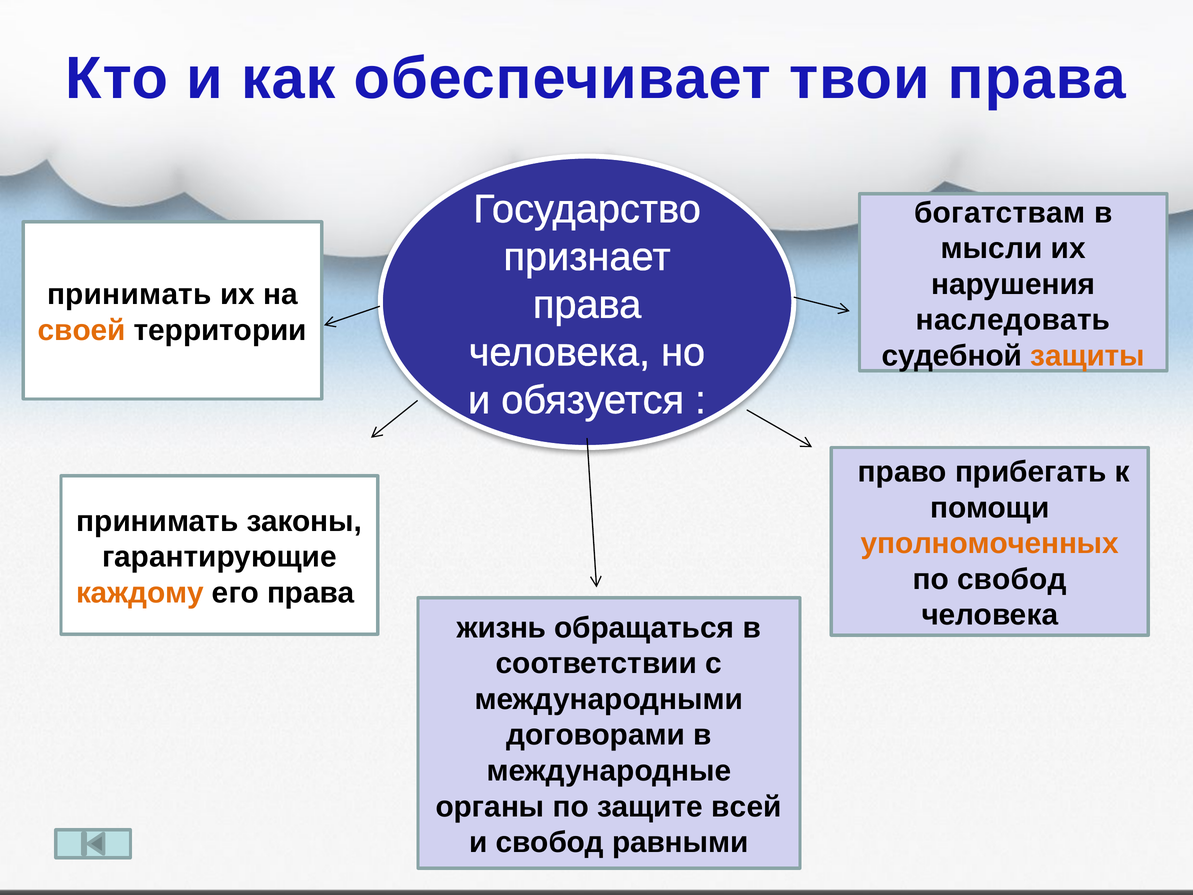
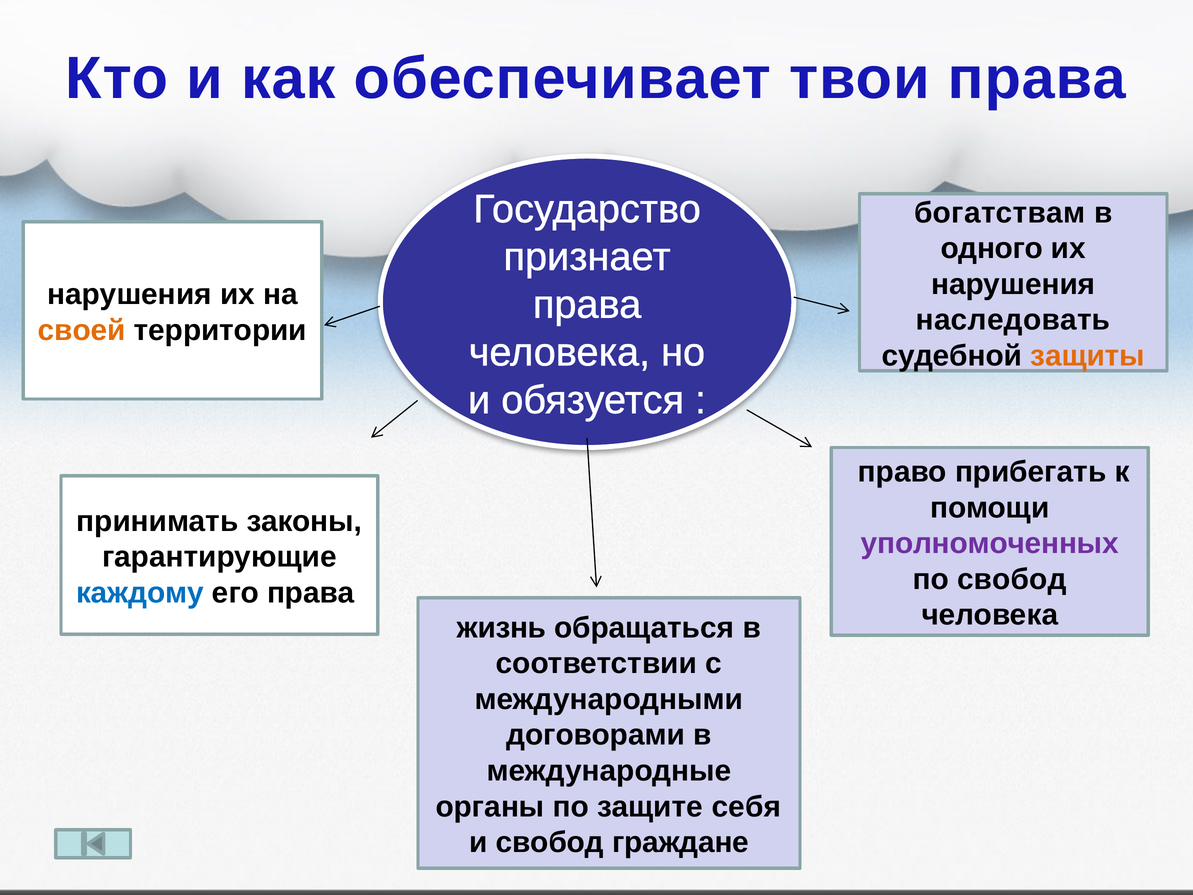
мысли: мысли -> одного (992, 248)
принимать: принимать -> нарушения (129, 295)
уполномоченных colour: orange -> purple (990, 543)
каждому colour: orange -> blue (140, 593)
всей: всей -> себя (746, 806)
равными: равными -> граждане (680, 842)
